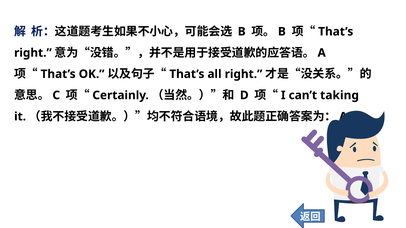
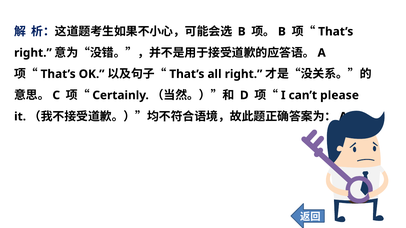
taking: taking -> please (340, 95)
